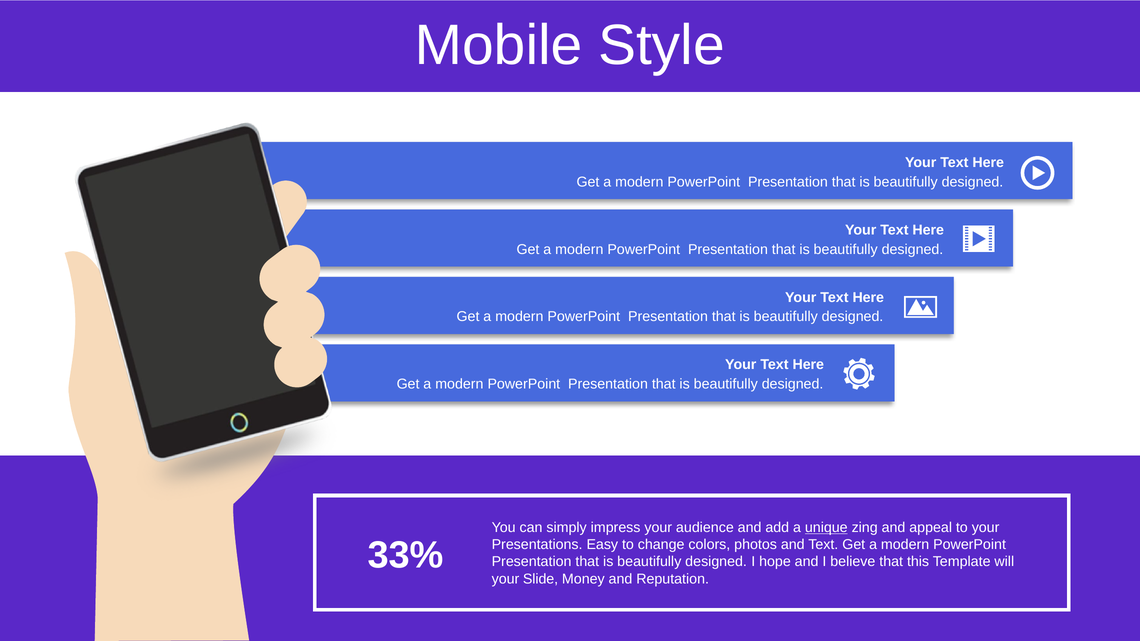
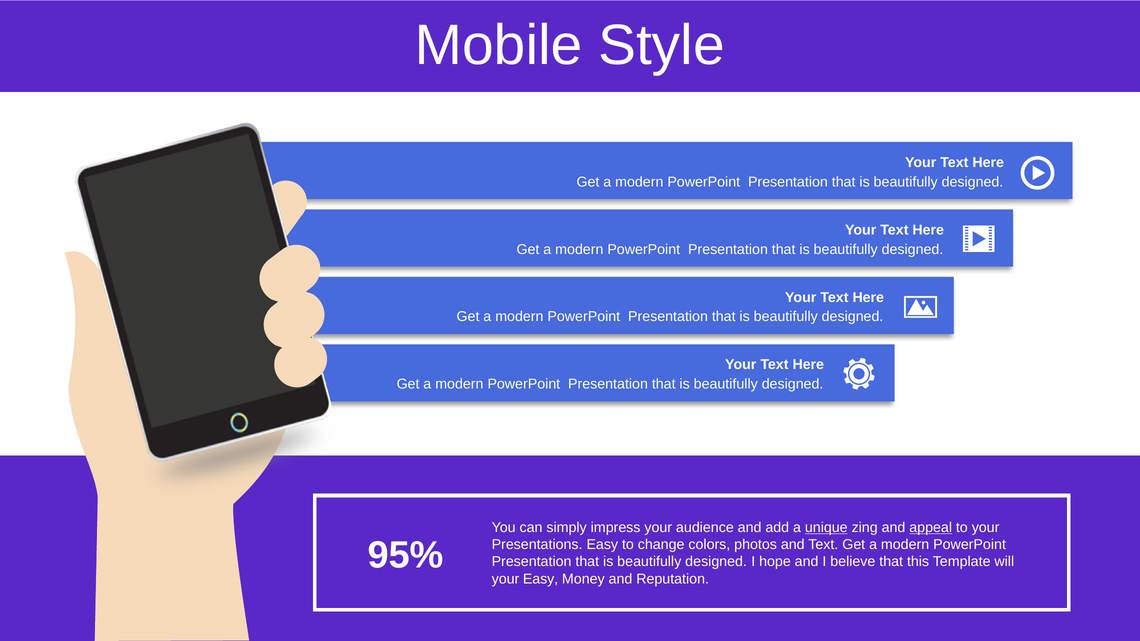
appeal underline: none -> present (931, 528)
33%: 33% -> 95% (406, 556)
your Slide: Slide -> Easy (541, 579)
